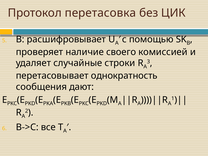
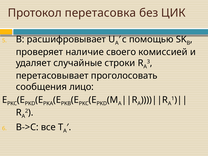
однократность: однократность -> проголосовать (124, 76)
дают: дают -> лицо (82, 87)
